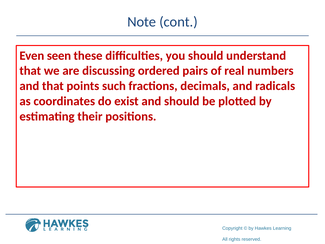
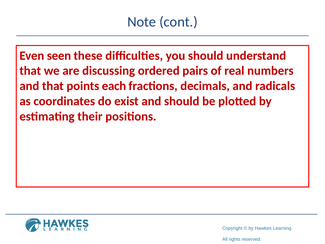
such: such -> each (114, 86)
